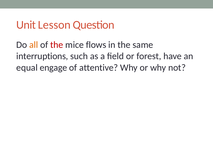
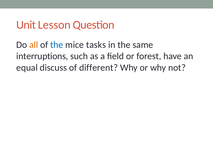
the colour: red -> blue (57, 45)
flows: flows -> tasks (96, 45)
engage: engage -> discuss (53, 67)
attentive: attentive -> different (99, 67)
